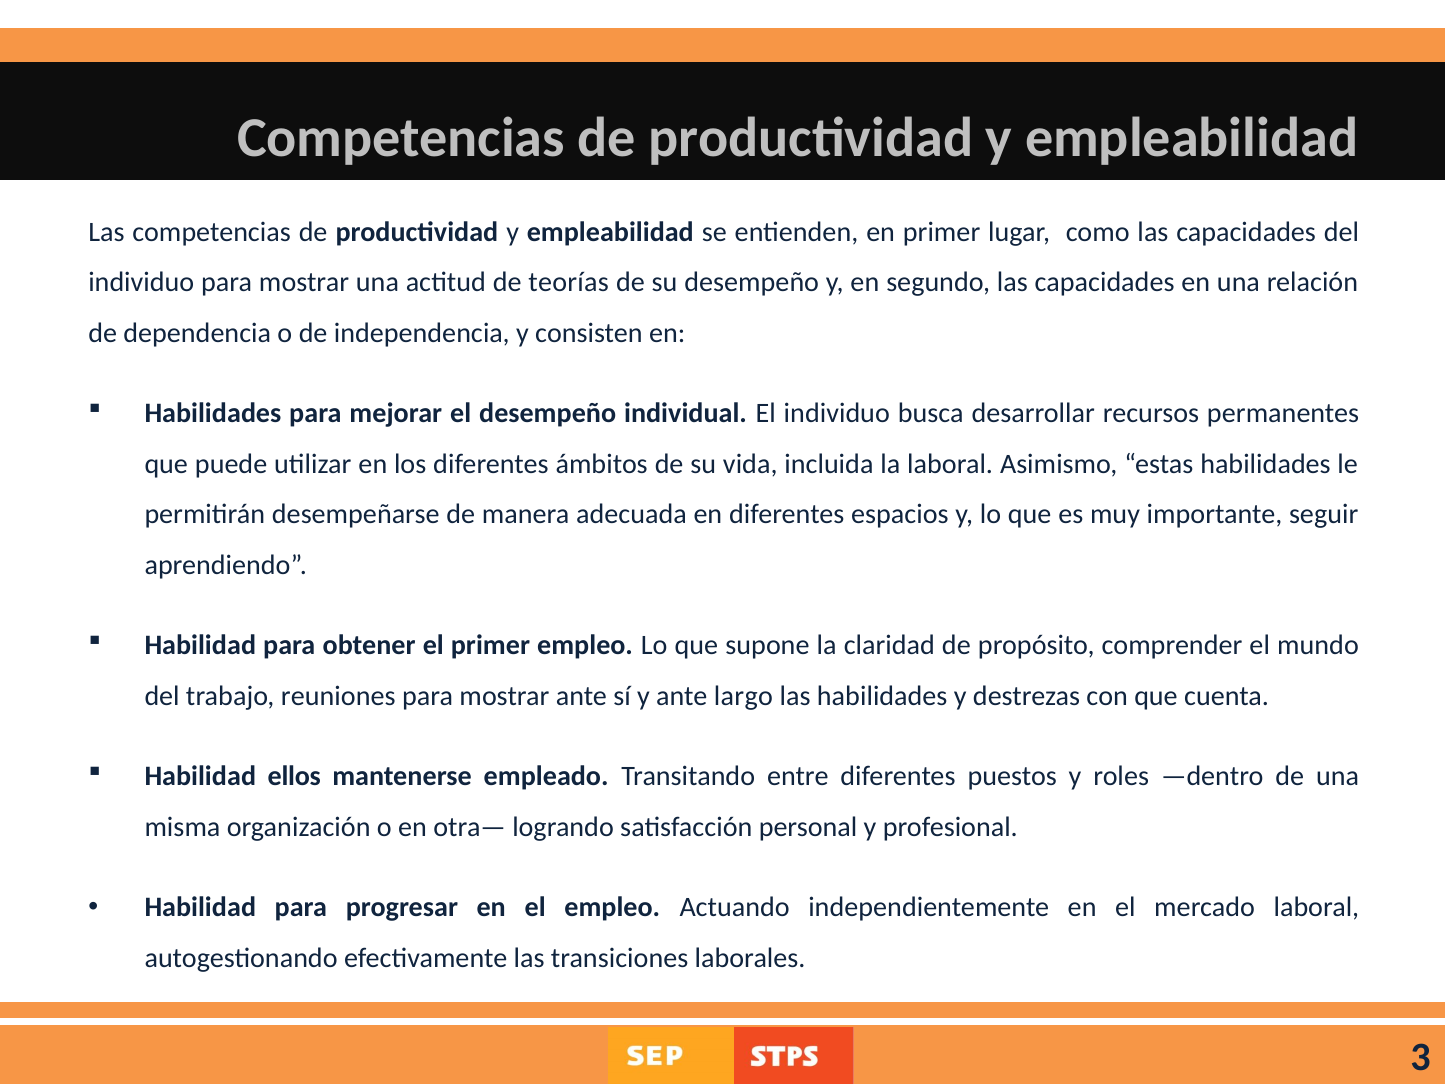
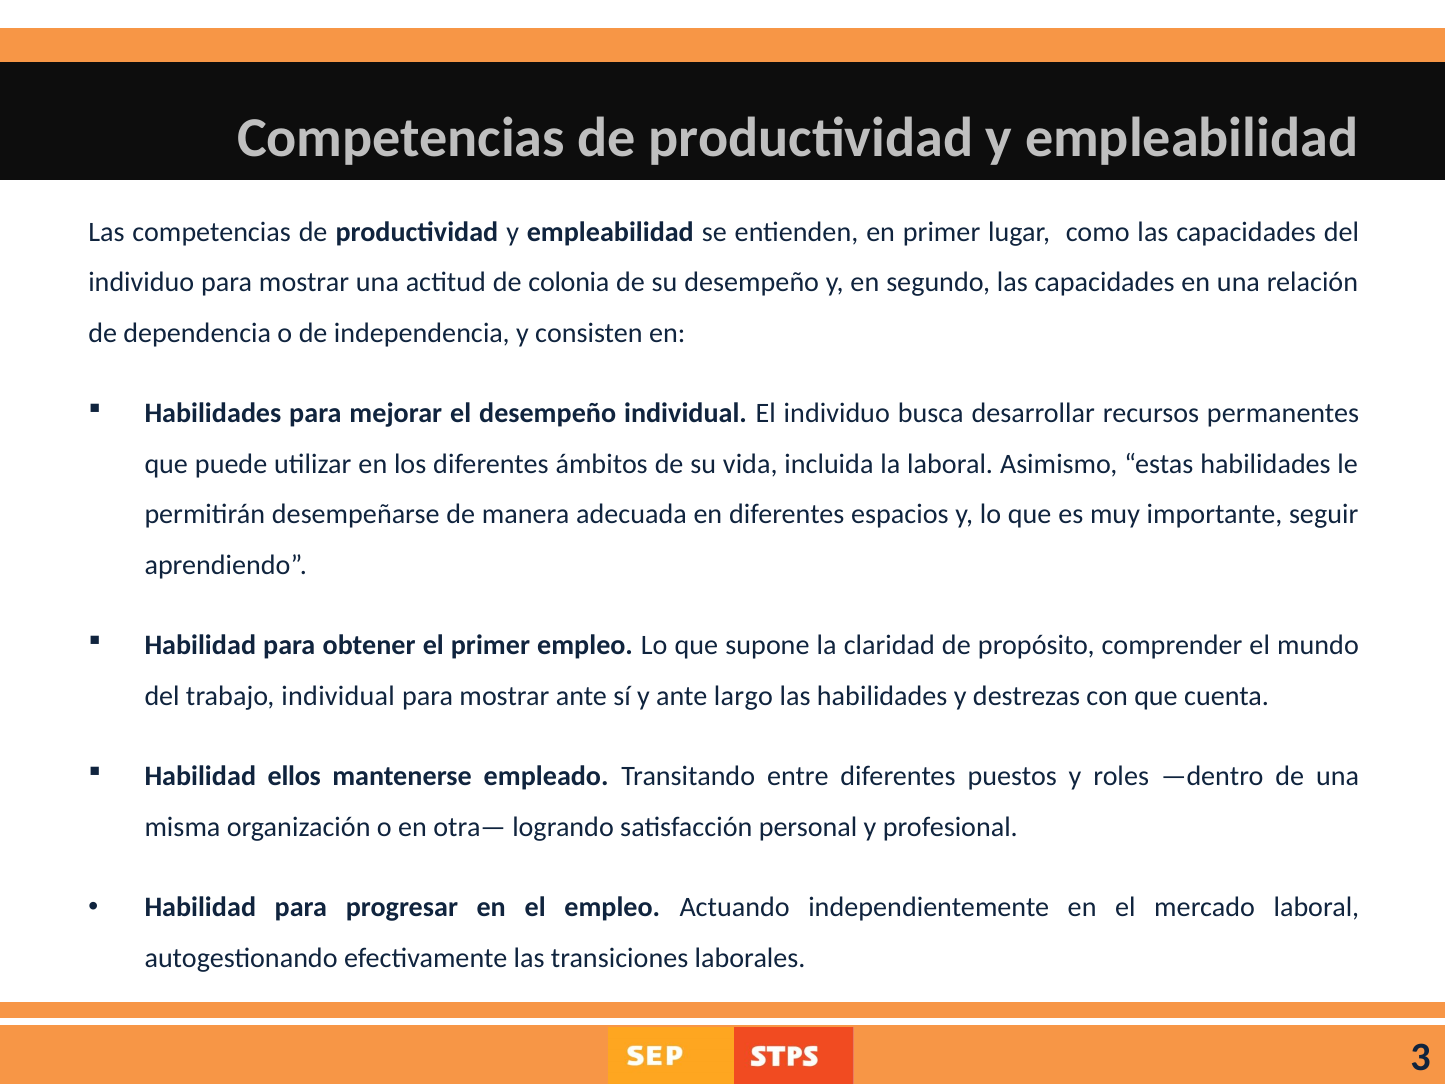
teorías: teorías -> colonia (569, 283)
trabajo reuniones: reuniones -> individual (338, 696)
